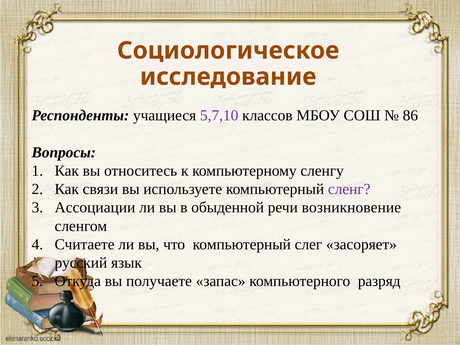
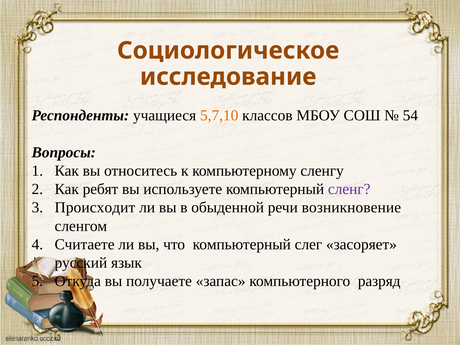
5,7,10 colour: purple -> orange (219, 116)
86: 86 -> 54 (410, 116)
связи: связи -> ребят (100, 189)
Ассоциации: Ассоциации -> Происходит (95, 208)
